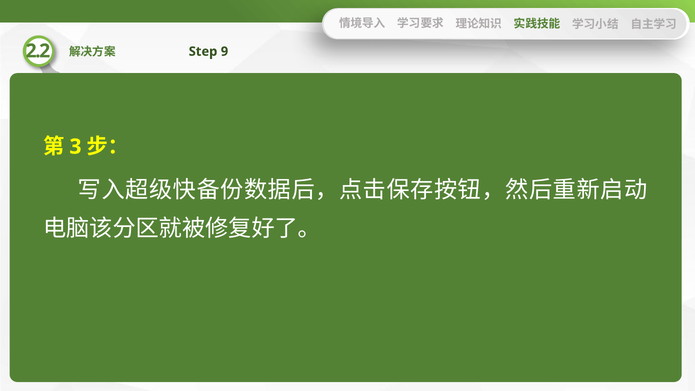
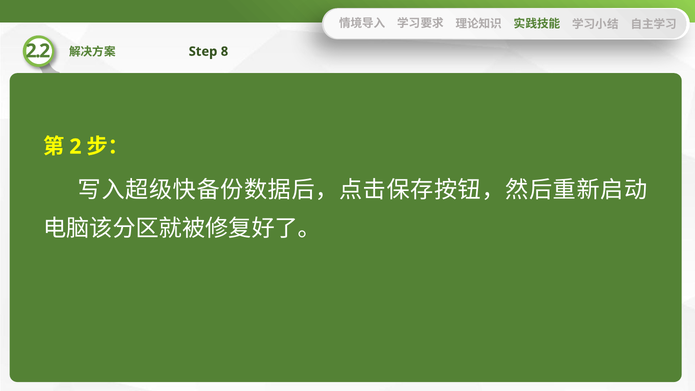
9: 9 -> 8 (224, 51)
3: 3 -> 2 (75, 147)
